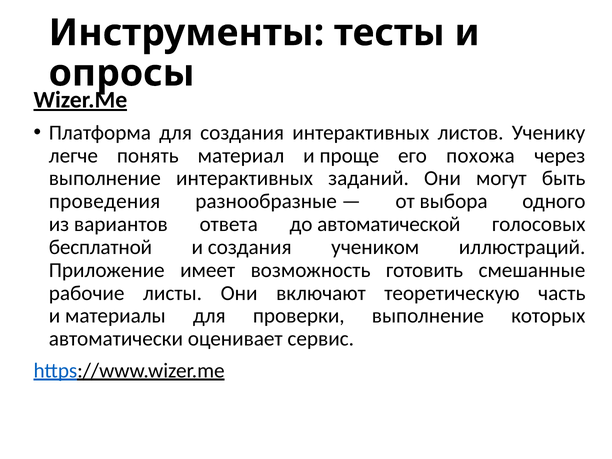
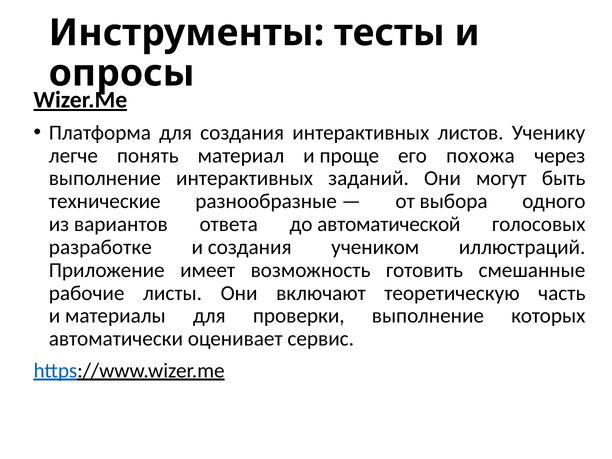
проведения: проведения -> технические (105, 201)
бесплатной: бесплатной -> разработке (100, 247)
